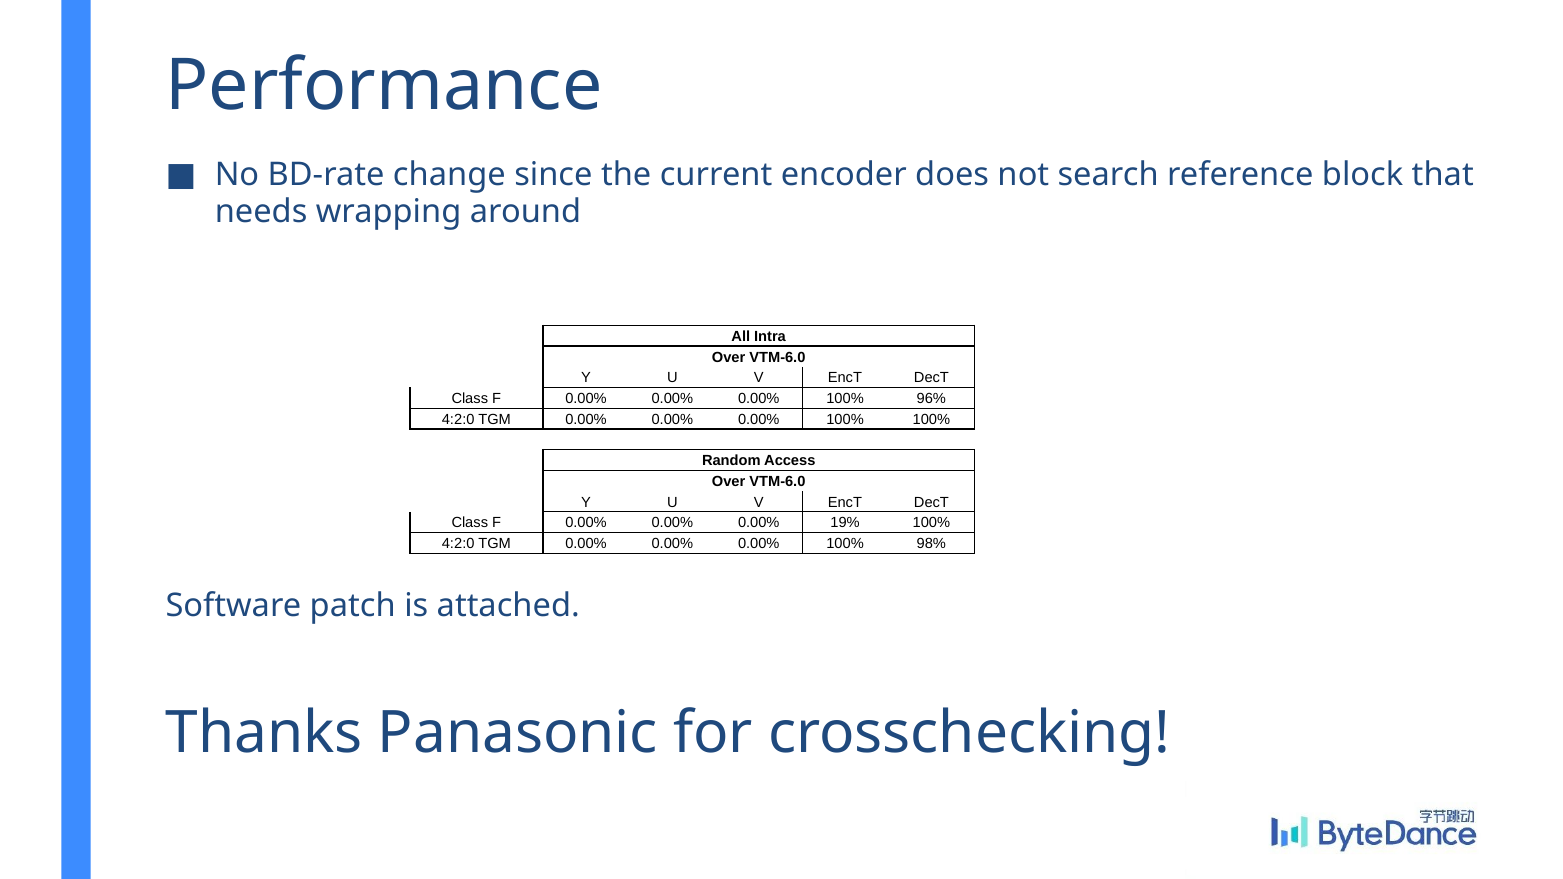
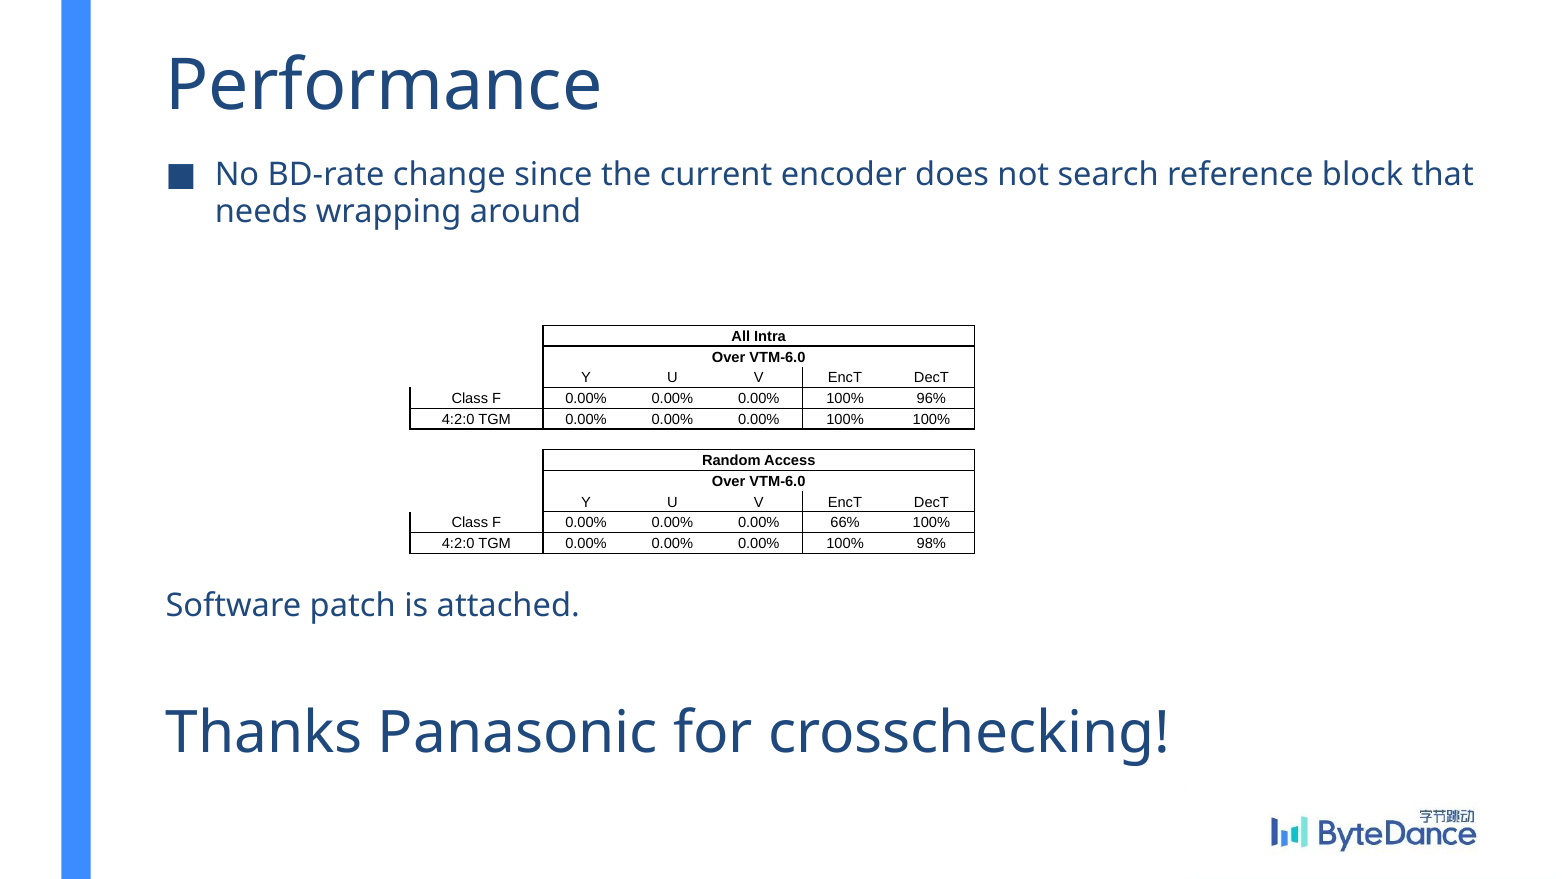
19%: 19% -> 66% (845, 523)
